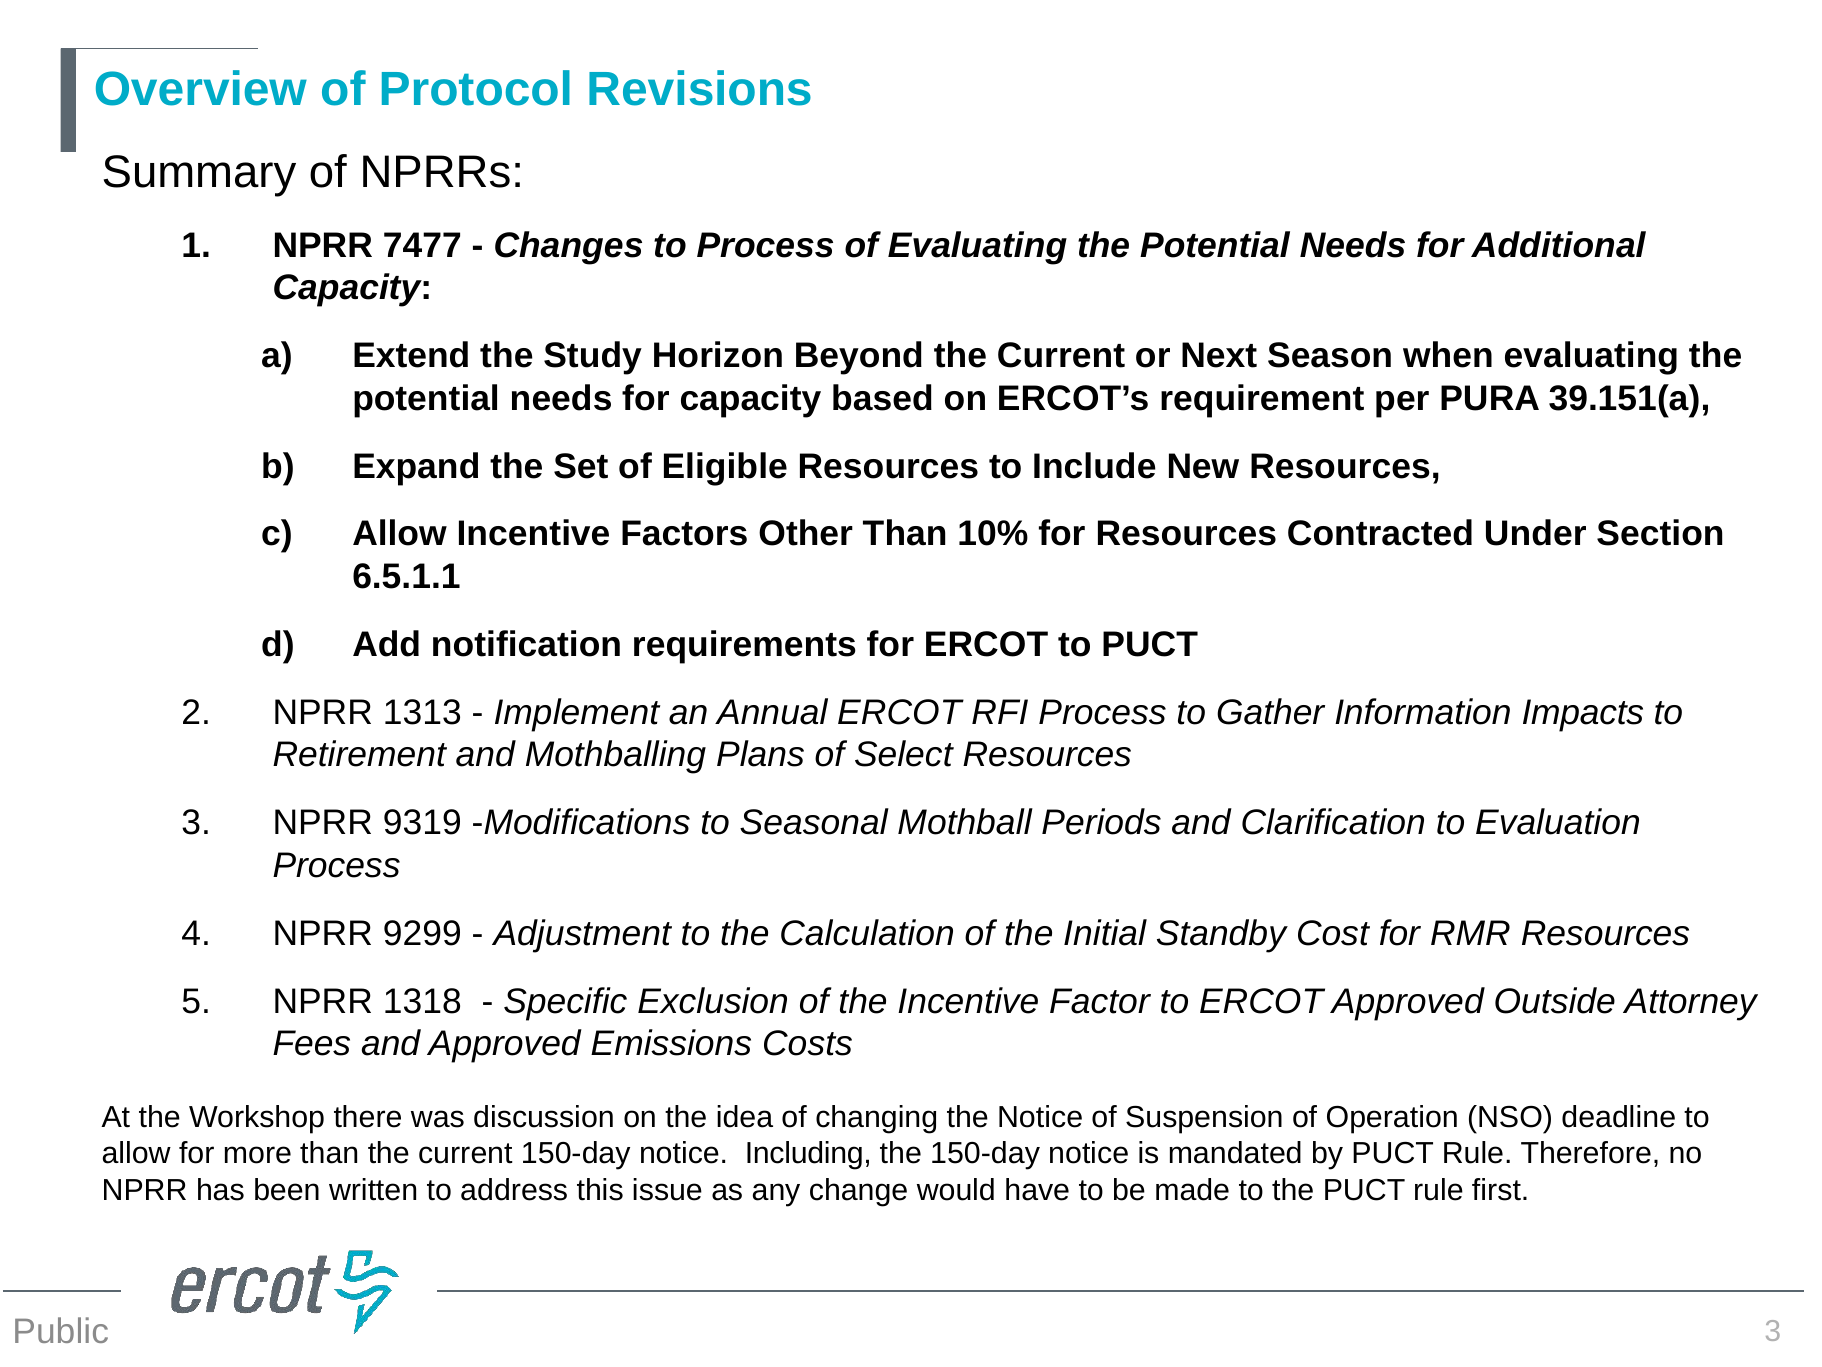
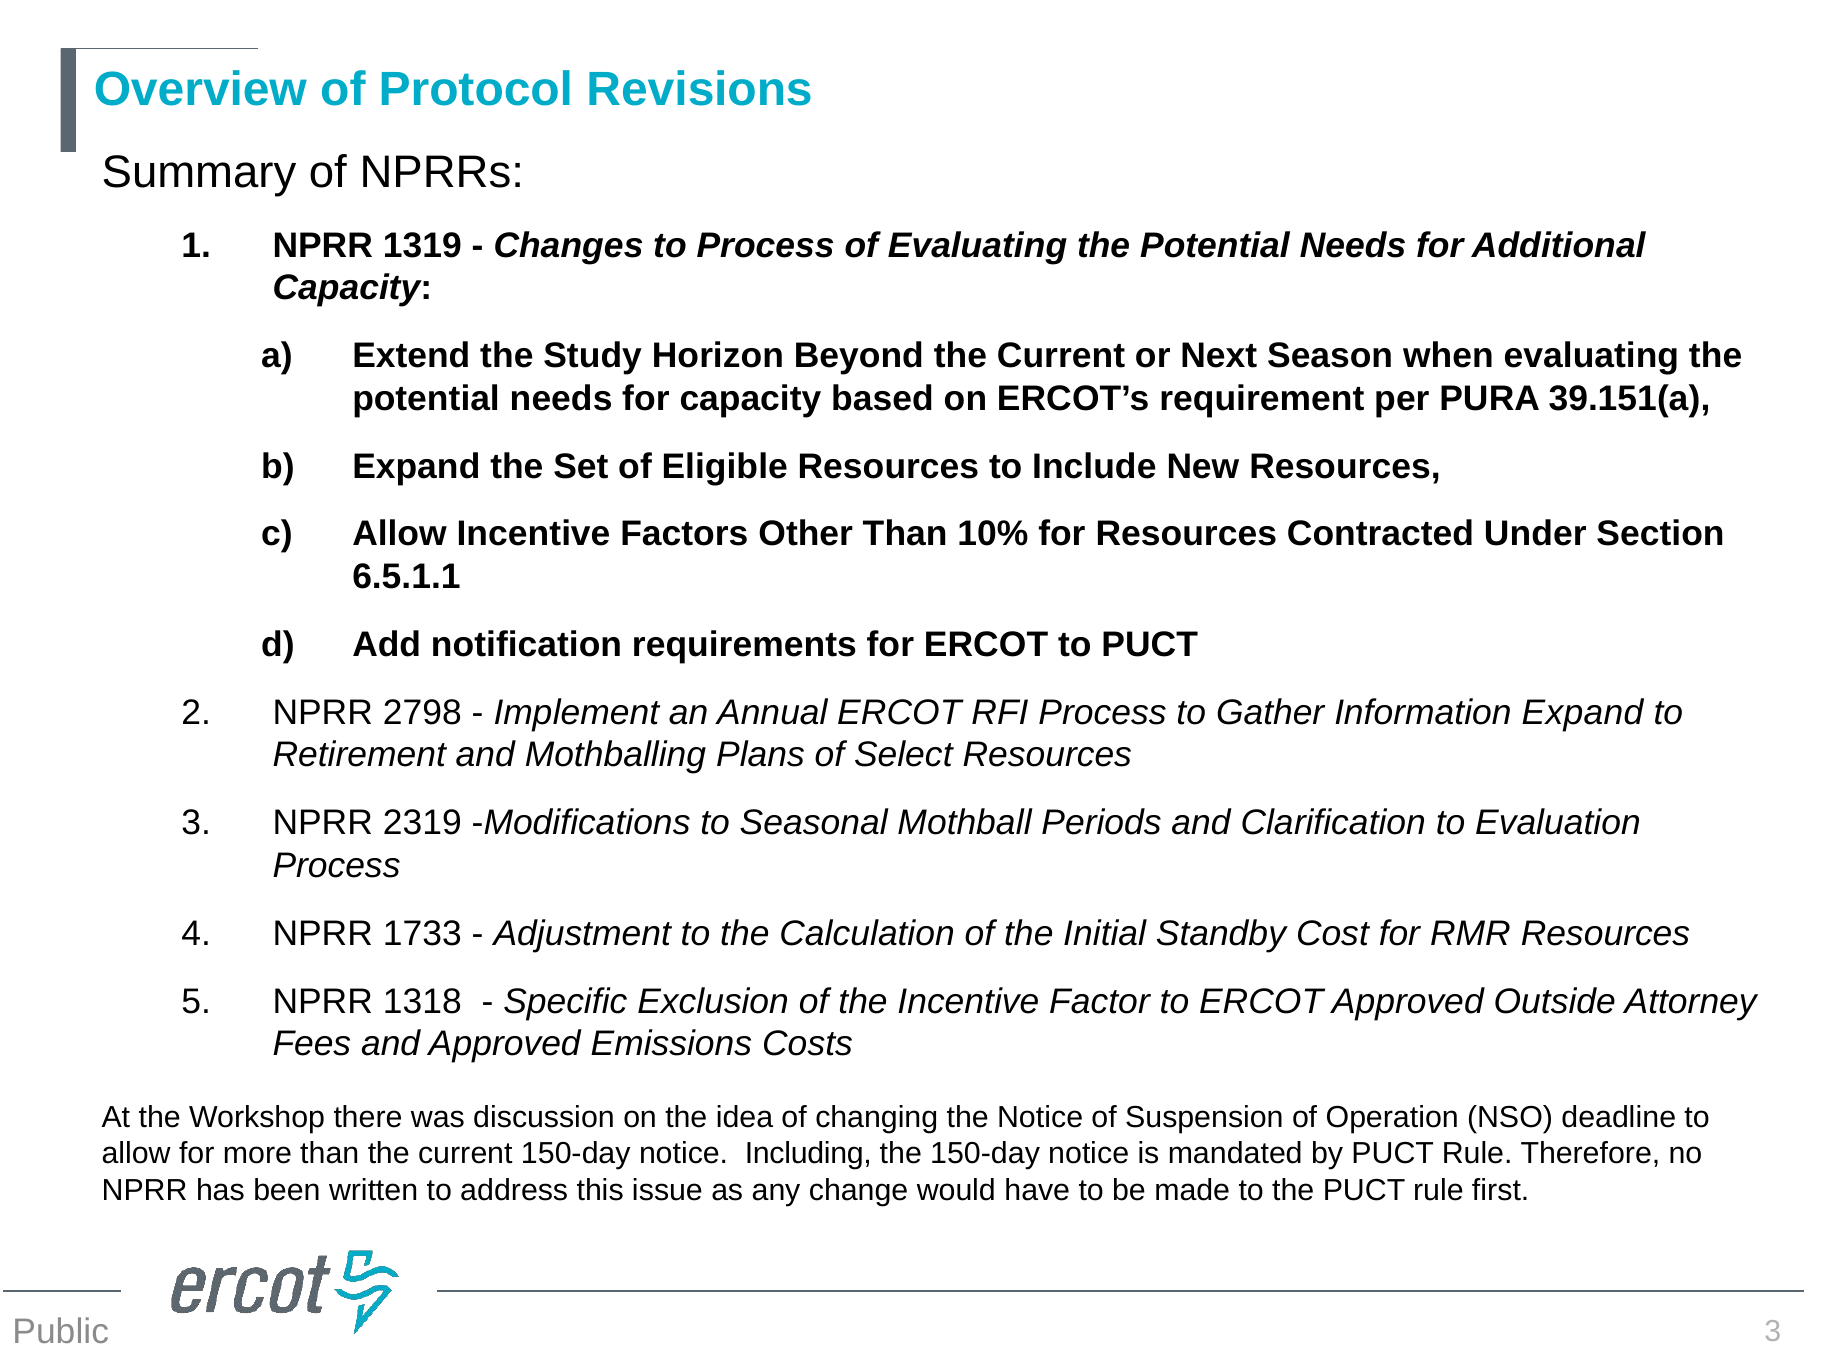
7477: 7477 -> 1319 (422, 245)
1313: 1313 -> 2798 (422, 712)
Information Impacts: Impacts -> Expand (1583, 712)
9319: 9319 -> 2319 (422, 823)
9299: 9299 -> 1733 (422, 933)
